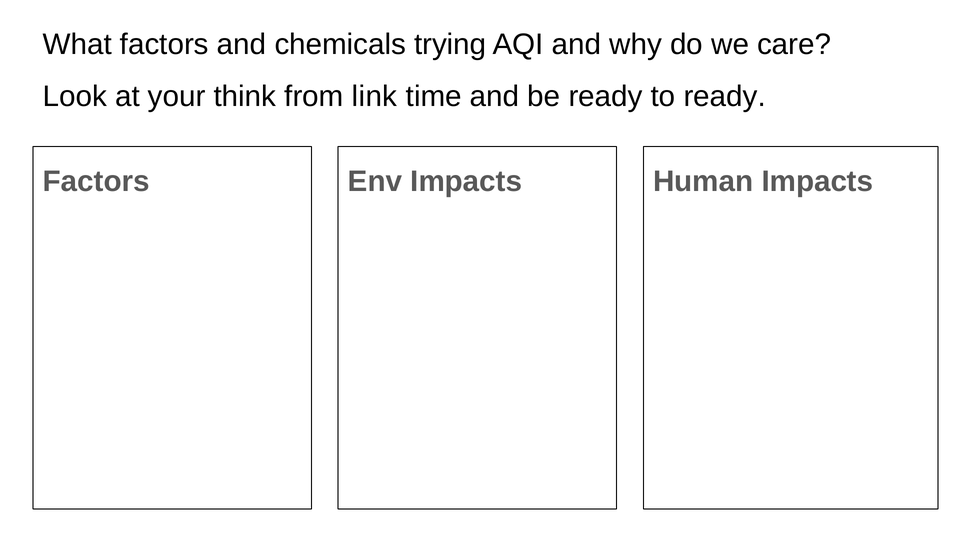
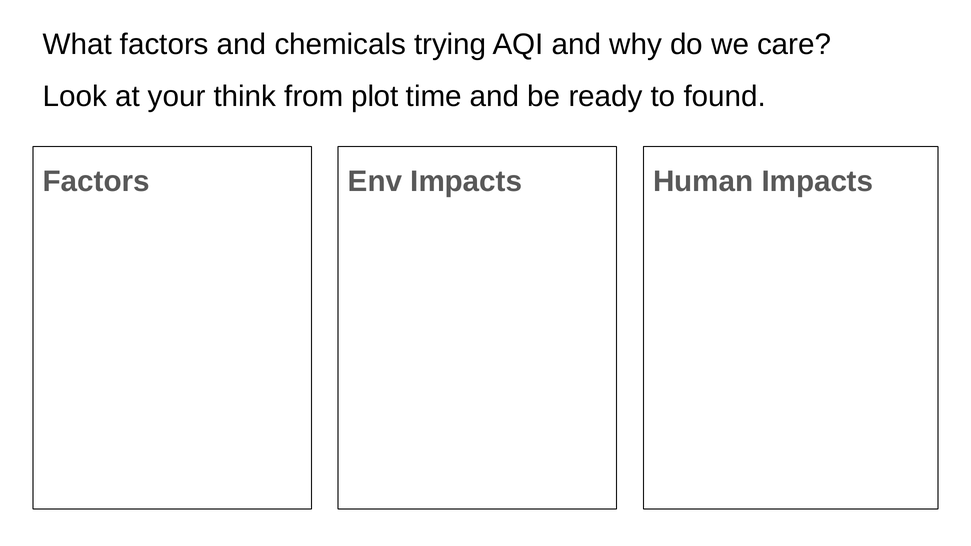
link: link -> plot (375, 96)
to ready: ready -> found (725, 96)
